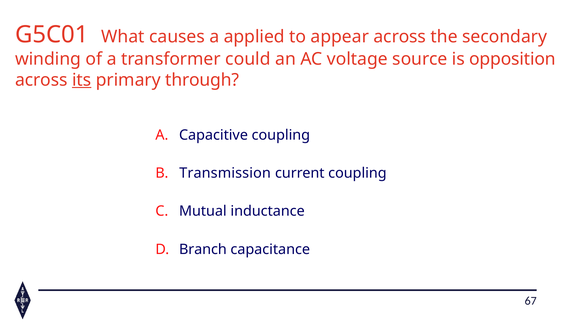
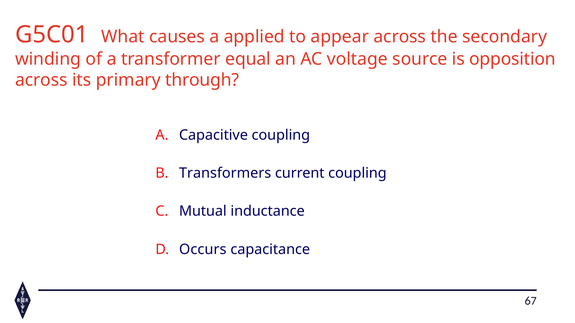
could: could -> equal (248, 59)
its underline: present -> none (82, 80)
Transmission: Transmission -> Transformers (225, 173)
Branch: Branch -> Occurs (203, 250)
